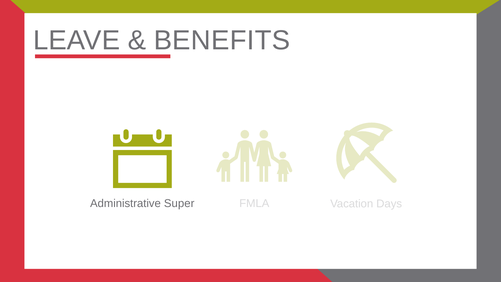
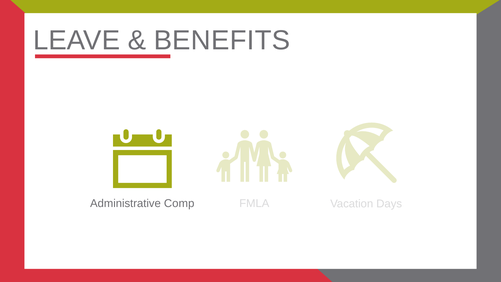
Super: Super -> Comp (179, 203)
